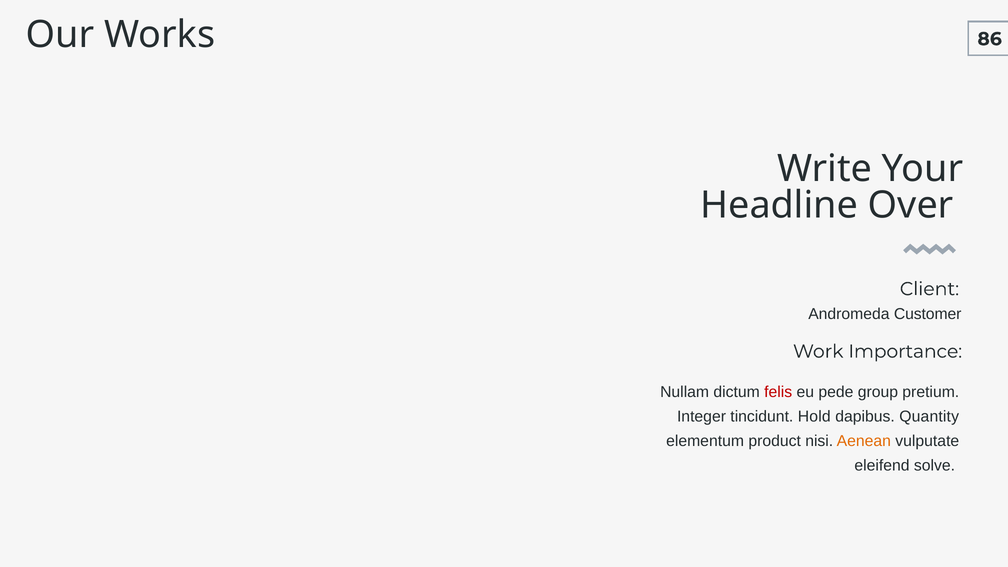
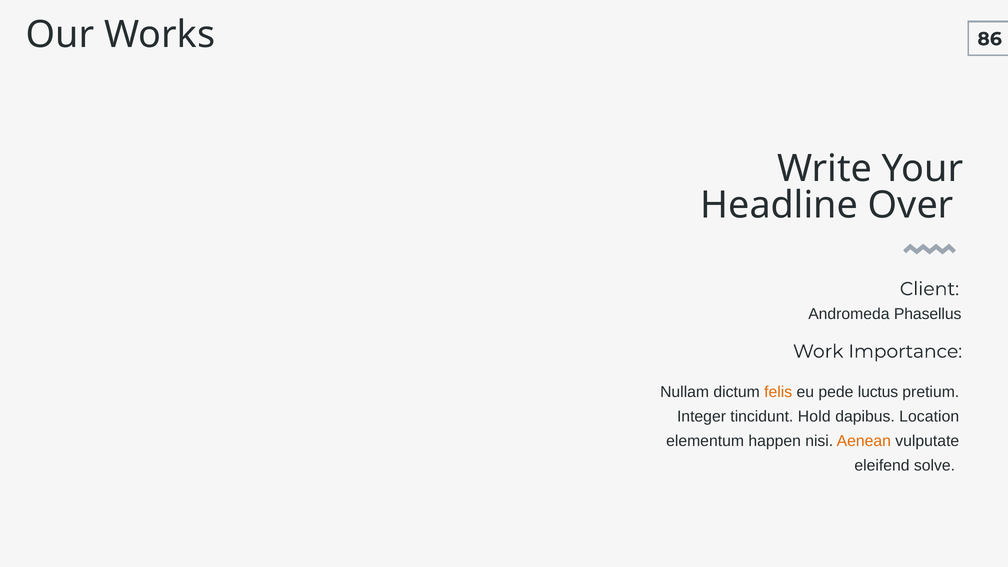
Customer: Customer -> Phasellus (928, 314)
felis colour: red -> orange (778, 392)
group: group -> luctus (878, 392)
Quantity: Quantity -> Location (929, 416)
product: product -> happen (775, 441)
